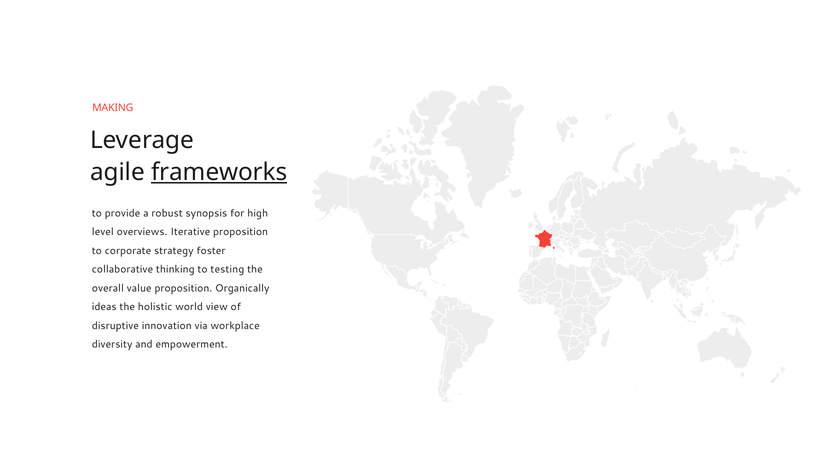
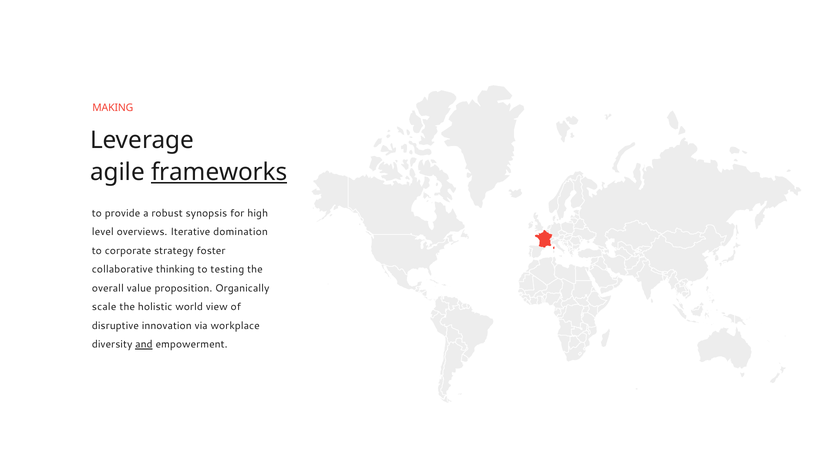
Iterative proposition: proposition -> domination (241, 232)
ideas: ideas -> scale (104, 307)
and underline: none -> present (144, 345)
